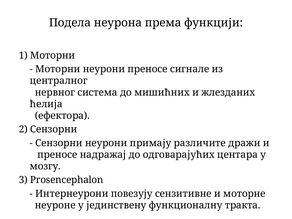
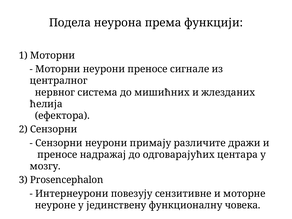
тракта: тракта -> човека (243, 205)
